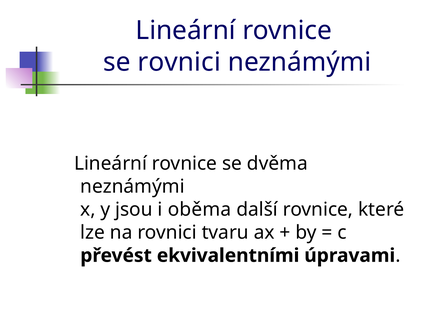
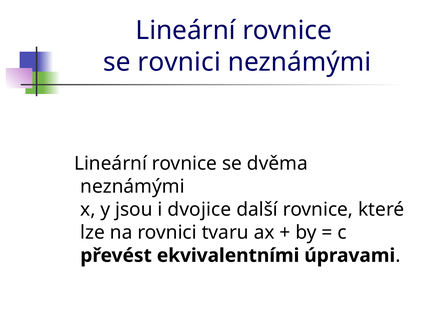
oběma: oběma -> dvojice (199, 209)
